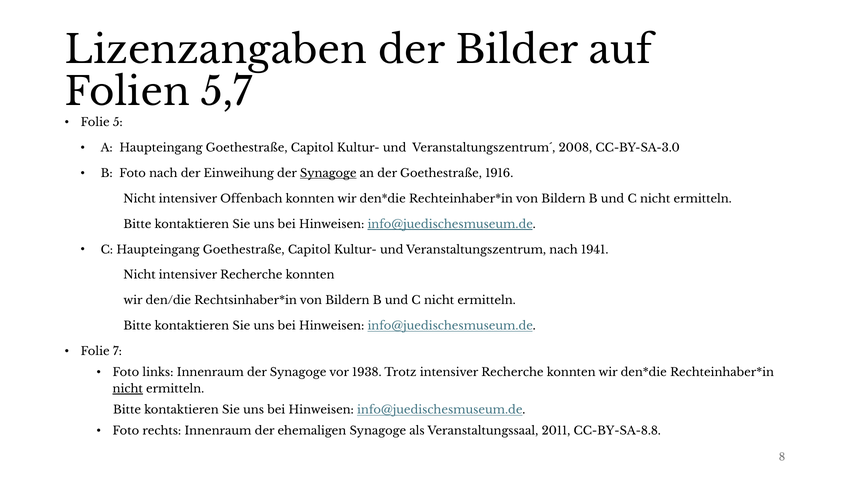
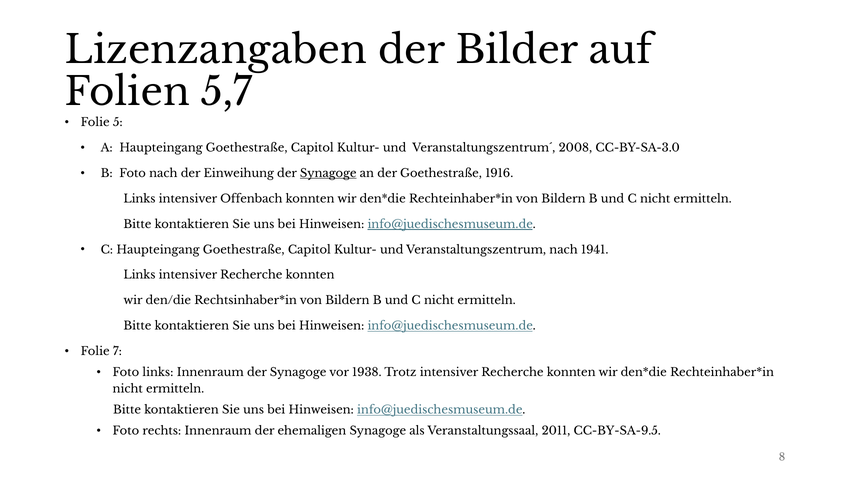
Nicht: Nicht -> Links (139, 199)
Nicht: Nicht -> Links (139, 275)
nicht underline: present -> none (128, 389)
CC-BY-SA-8.8: CC-BY-SA-8.8 -> CC-BY-SA-9.5 (617, 431)
